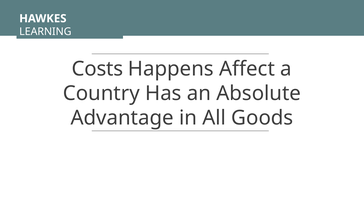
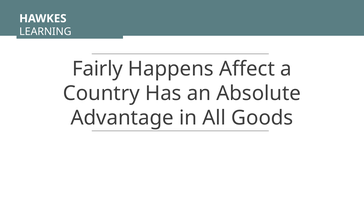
Costs: Costs -> Fairly (97, 69)
